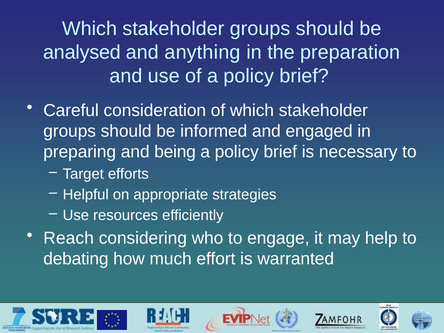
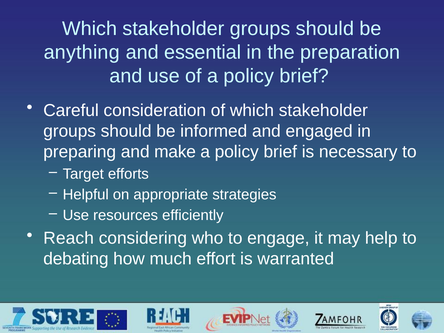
analysed: analysed -> anything (82, 52)
anything: anything -> essential (203, 52)
being: being -> make (175, 152)
